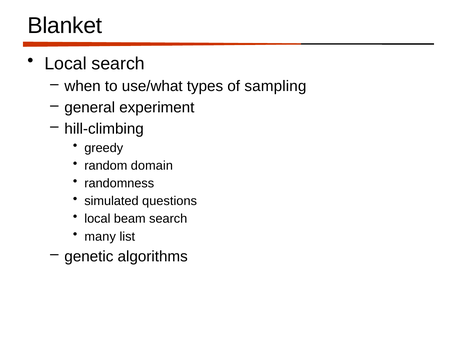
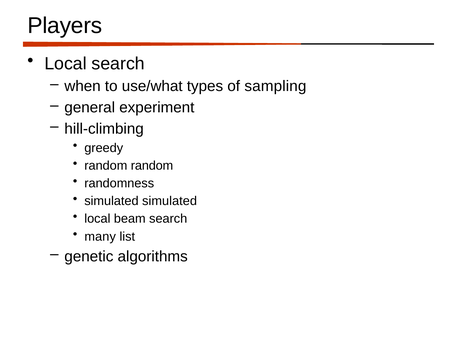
Blanket: Blanket -> Players (65, 26)
random domain: domain -> random (152, 166)
simulated questions: questions -> simulated (170, 201)
